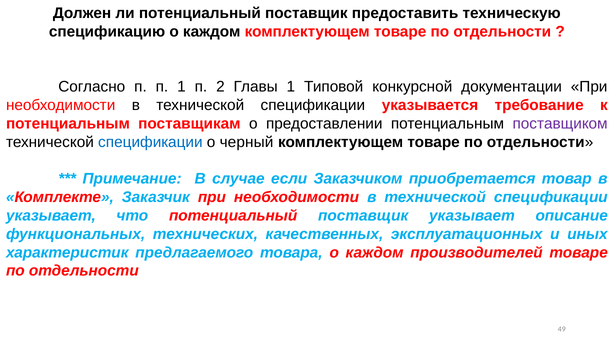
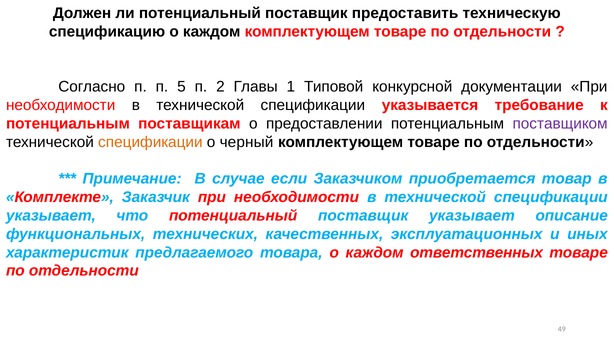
п 1: 1 -> 5 (181, 87)
спецификации colour: blue -> orange (150, 142)
производителей: производителей -> ответственных (477, 253)
